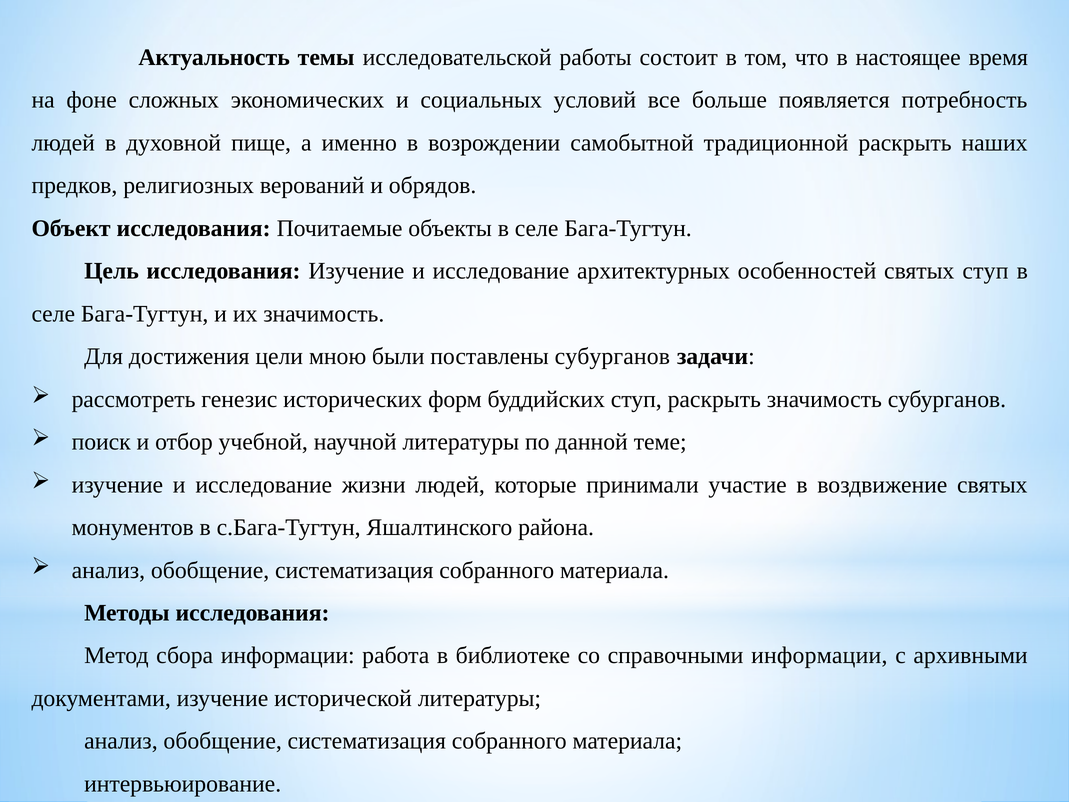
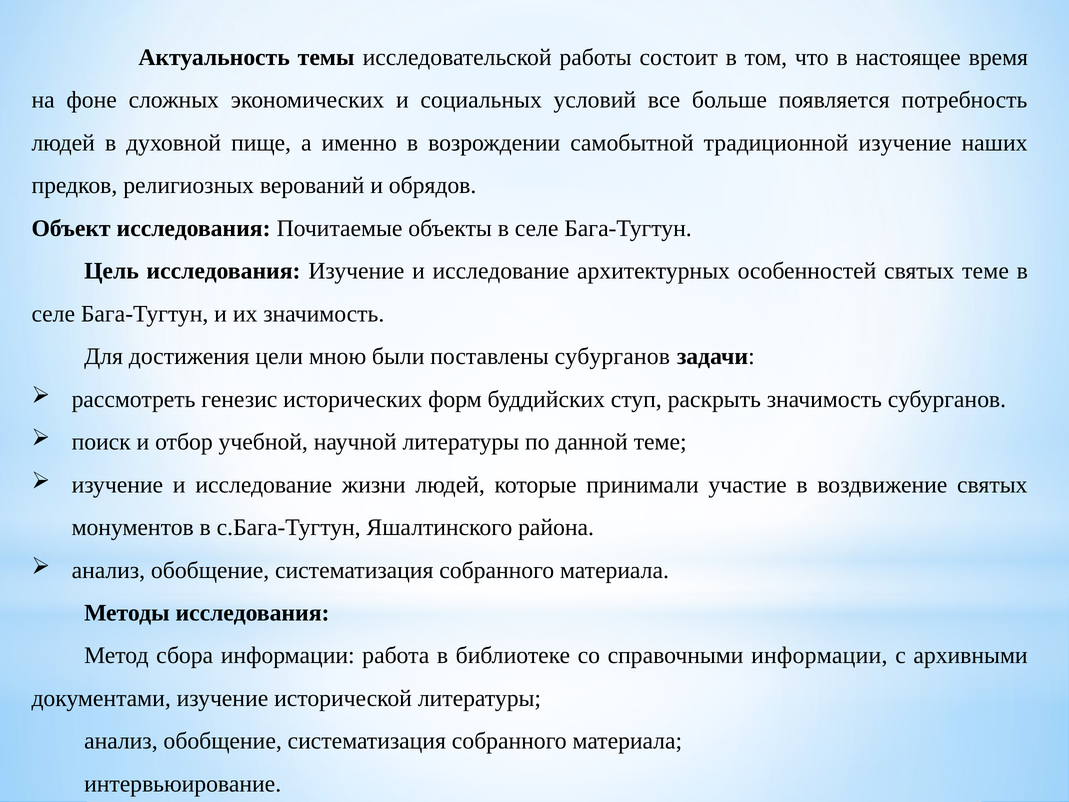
традиционной раскрыть: раскрыть -> изучение (905, 143)
святых ступ: ступ -> теме (986, 271)
